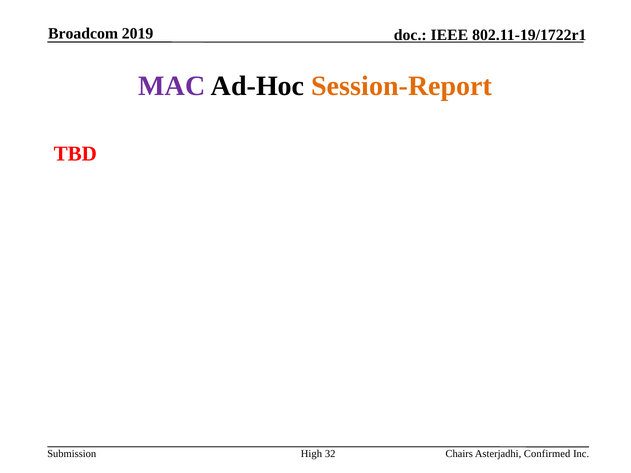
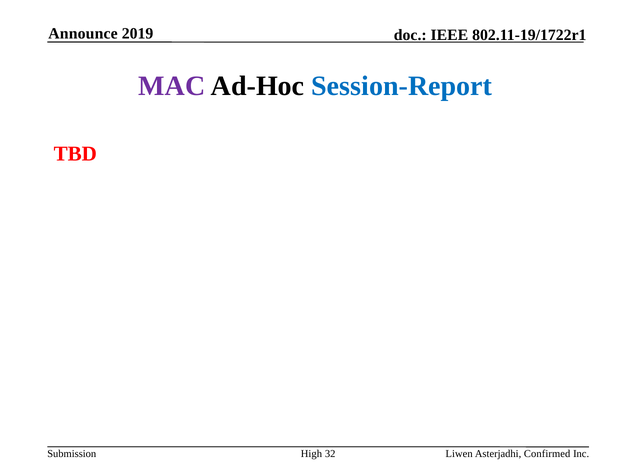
Broadcom: Broadcom -> Announce (83, 33)
Session-Report colour: orange -> blue (402, 86)
Chairs: Chairs -> Liwen (459, 454)
